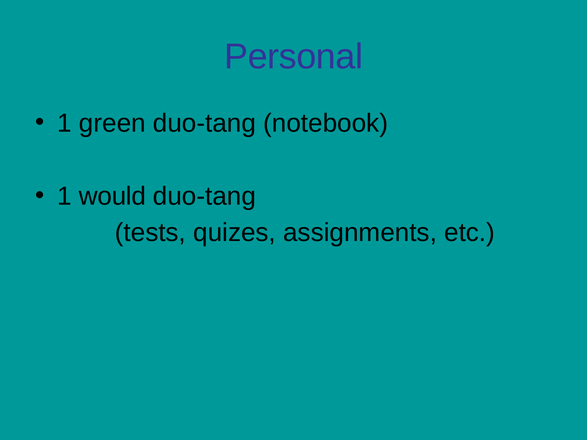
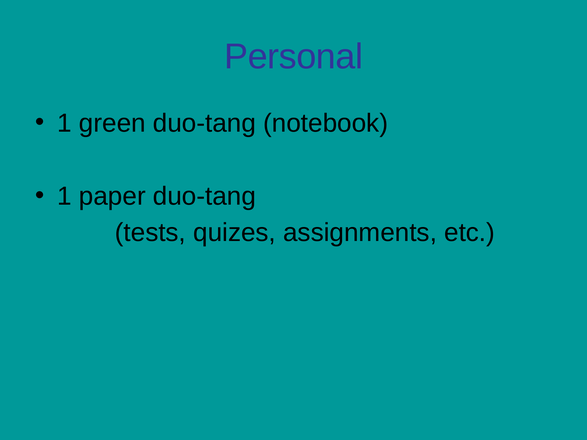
would: would -> paper (112, 196)
